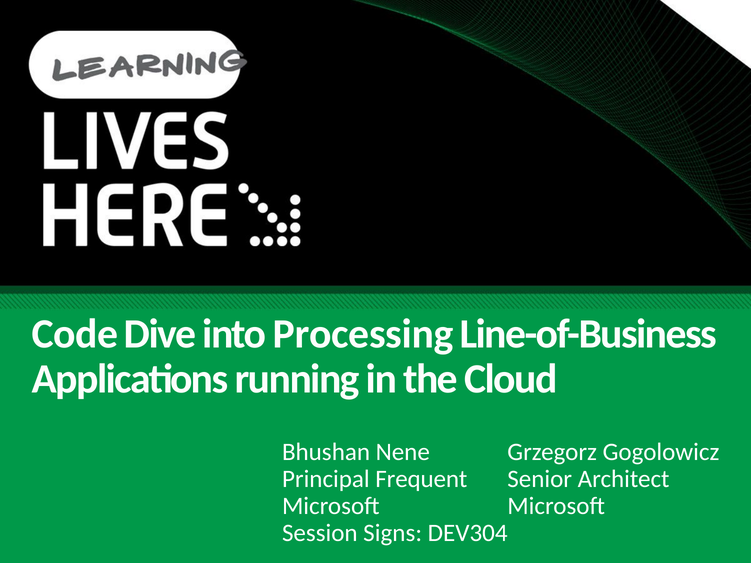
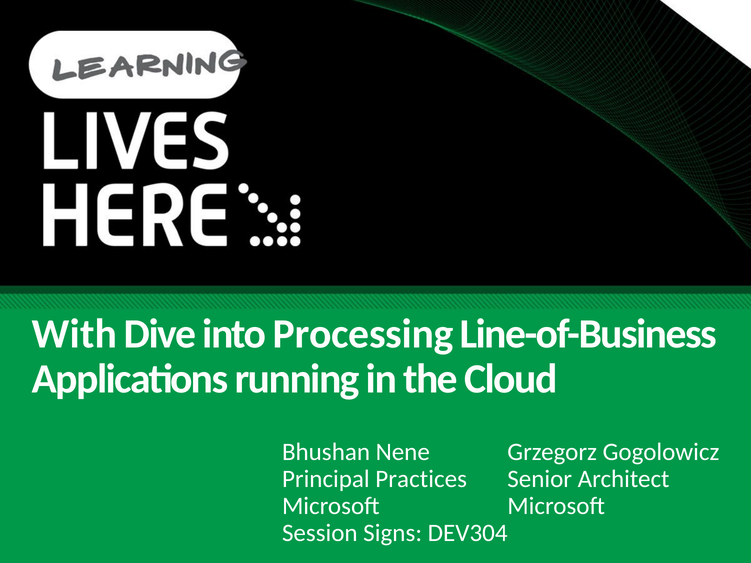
Code: Code -> With (75, 334)
Frequent: Frequent -> Practices (421, 479)
